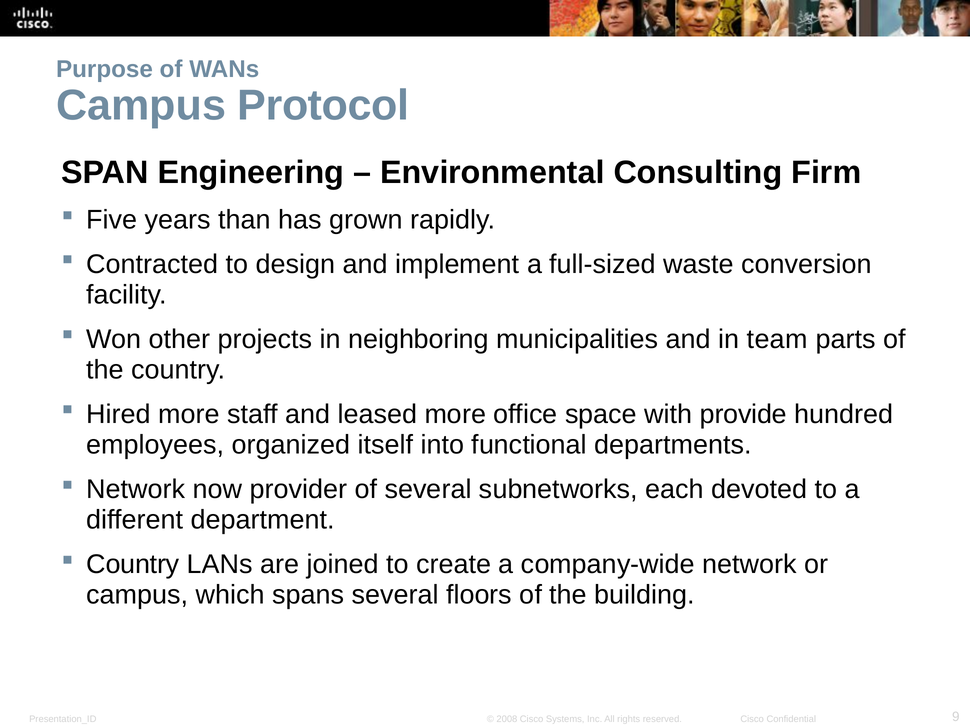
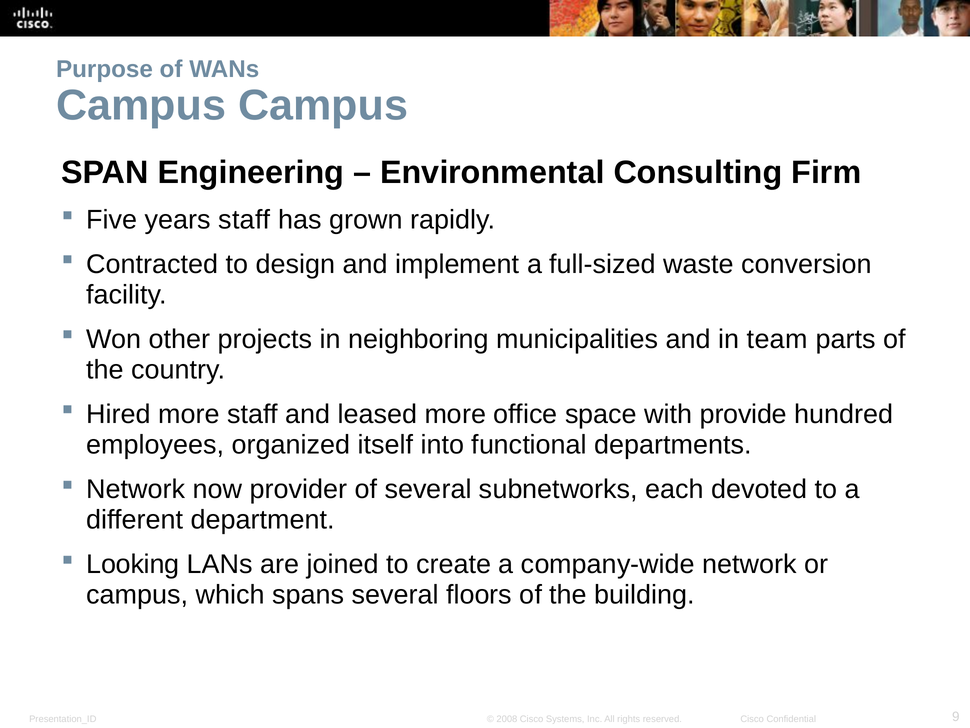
Campus Protocol: Protocol -> Campus (323, 105)
years than: than -> staff (244, 220)
Country: Country -> Looking (133, 564)
